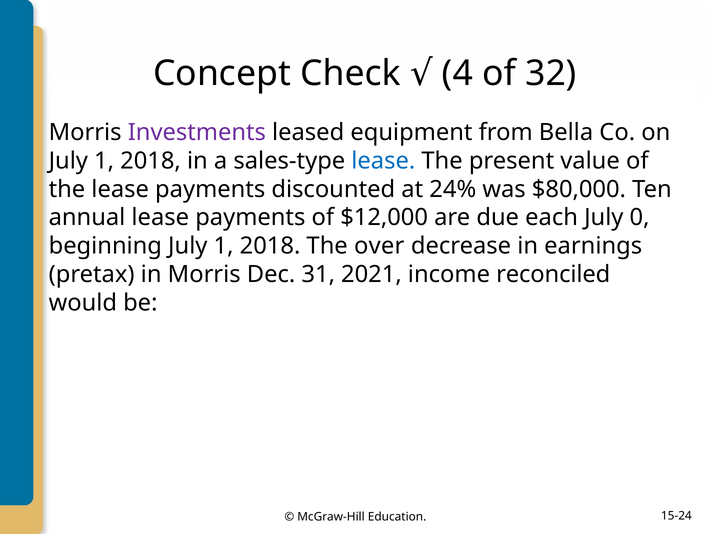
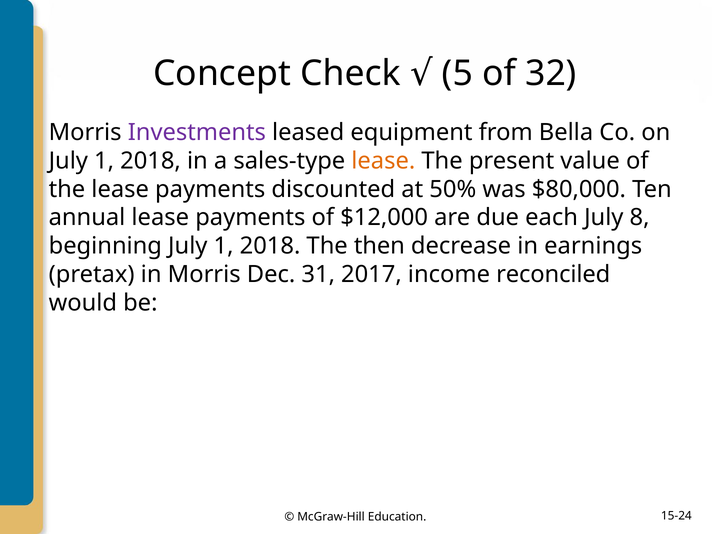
4: 4 -> 5 (457, 74)
lease colour: blue -> orange (383, 161)
24%: 24% -> 50% (453, 189)
0: 0 -> 8 (640, 218)
over: over -> then (379, 246)
2021: 2021 -> 2017 (371, 275)
